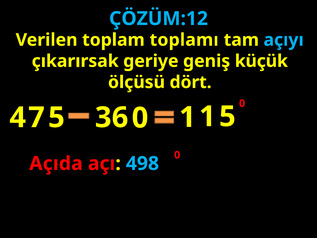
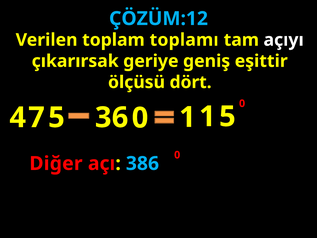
açıyı colour: light blue -> white (284, 40)
küçük: küçük -> eşittir (261, 61)
Açıda: Açıda -> Diğer (56, 163)
498: 498 -> 386 (142, 163)
